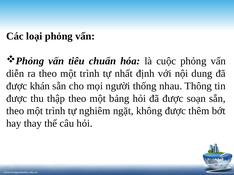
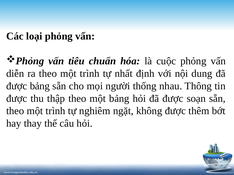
được khán: khán -> bảng (40, 86)
